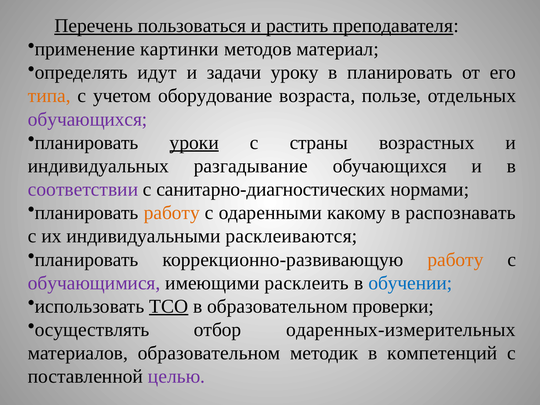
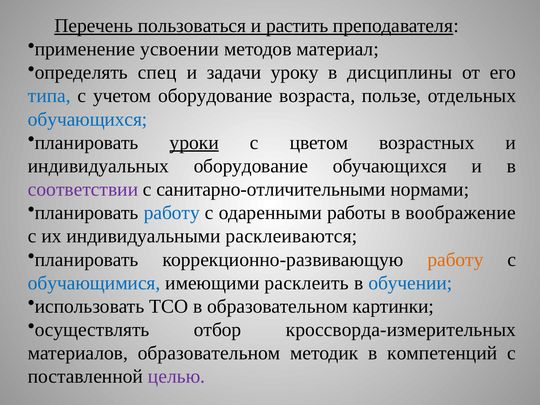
картинки: картинки -> усвоении (180, 49)
идут: идут -> спец (157, 72)
в планировать: планировать -> дисциплины (400, 72)
типа colour: orange -> blue (49, 96)
обучающихся colour: purple -> blue (88, 119)
страны: страны -> цветом (319, 143)
индивидуальных разгадывание: разгадывание -> оборудование (251, 166)
санитарно-диагностических: санитарно-диагностических -> санитарно-отличительными (271, 189)
работу colour: orange -> blue (172, 213)
какому: какому -> работы (357, 213)
распознавать: распознавать -> воображение (461, 213)
обучающимися colour: purple -> blue (94, 283)
ТСО underline: present -> none (169, 306)
проверки: проверки -> картинки (393, 306)
одаренных-измерительных: одаренных-измерительных -> кроссворда-измерительных (401, 330)
